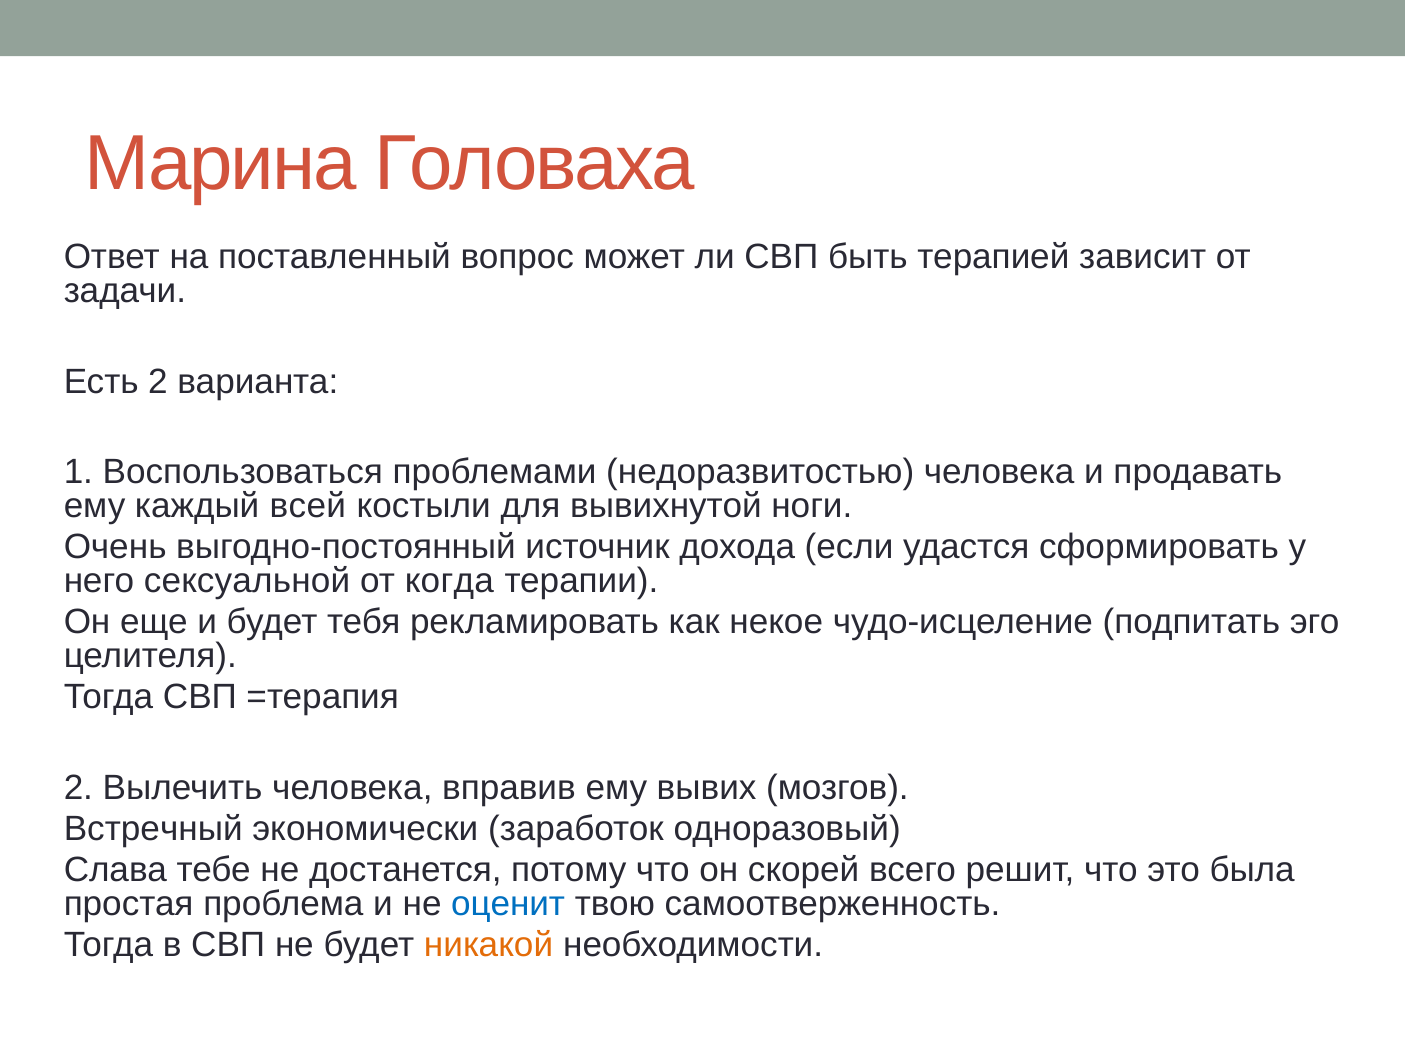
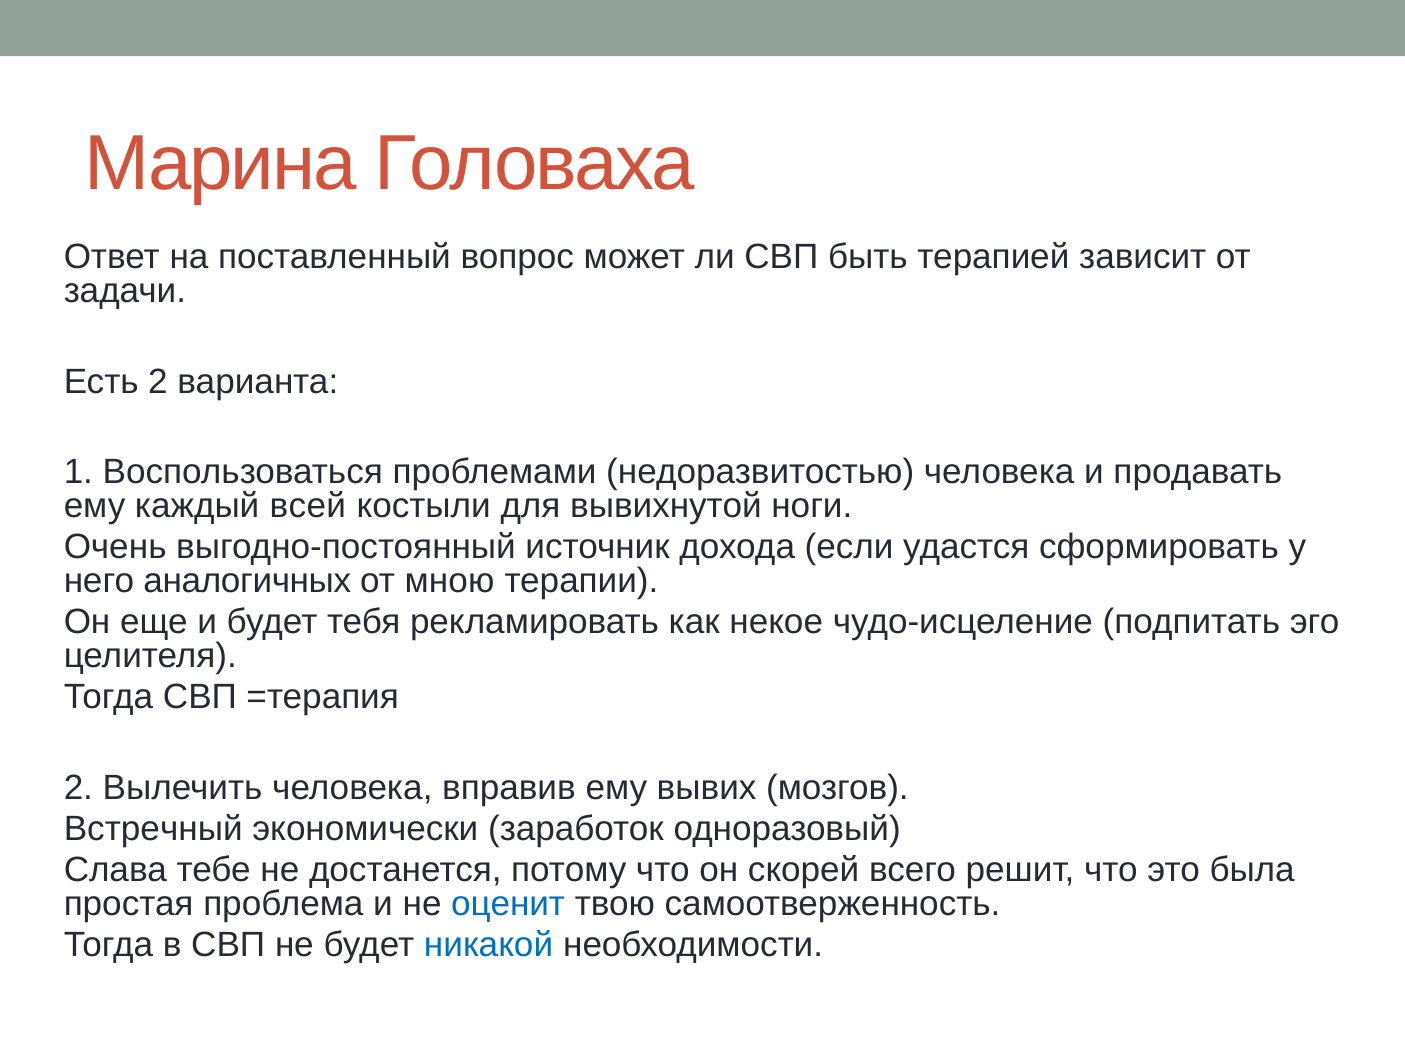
сексуальной: сексуальной -> аналогичных (247, 581)
когда: когда -> мною (450, 581)
никакой colour: orange -> blue (489, 946)
